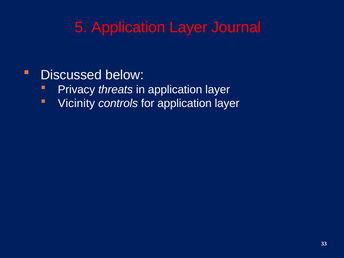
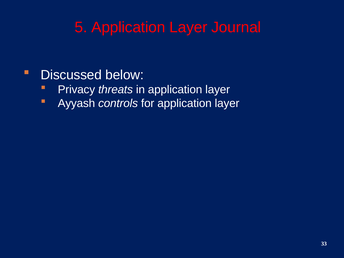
Vicinity: Vicinity -> Ayyash (76, 103)
